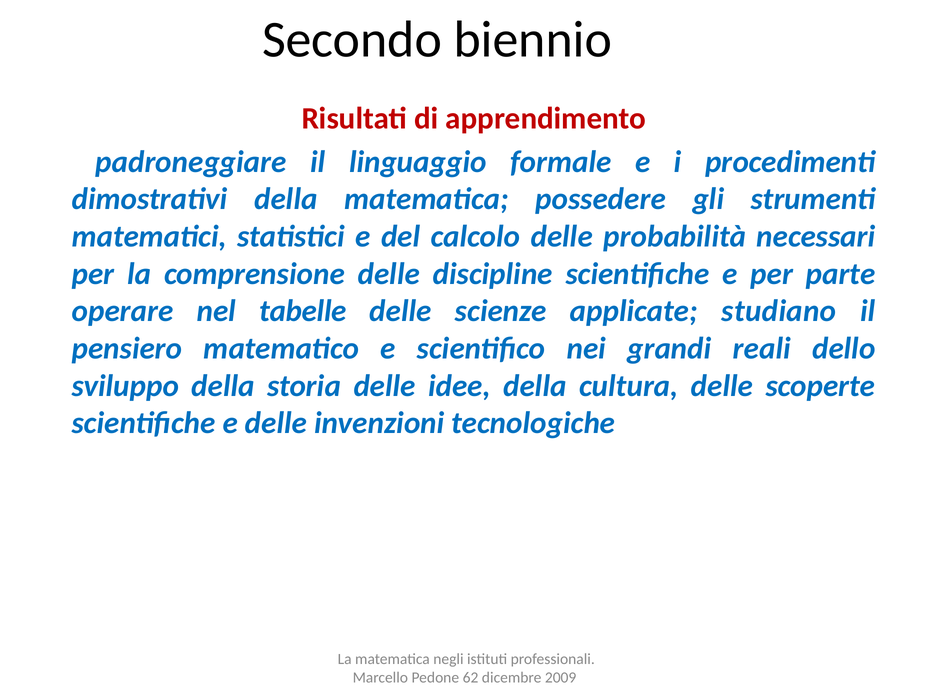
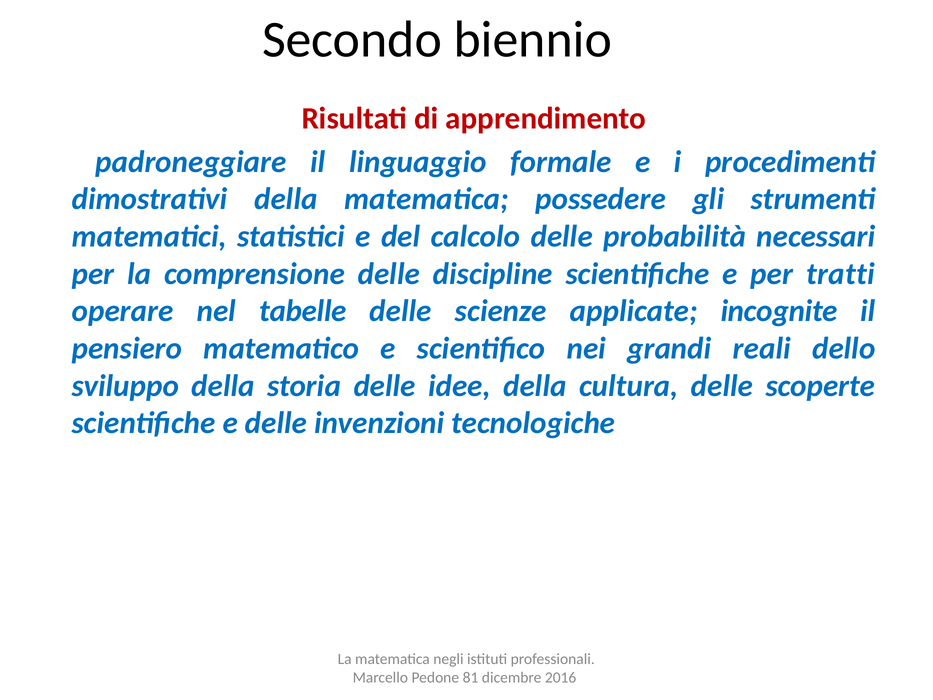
parte: parte -> tratti (840, 274)
studiano: studiano -> incognite (779, 311)
62: 62 -> 81 (470, 678)
2009: 2009 -> 2016 (561, 678)
